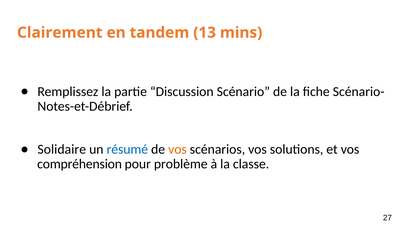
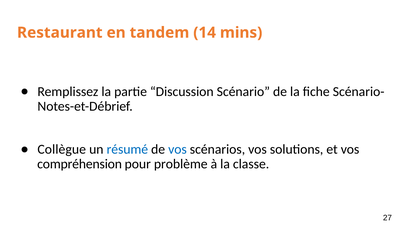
Clairement: Clairement -> Restaurant (60, 33)
13: 13 -> 14 (205, 33)
Solidaire: Solidaire -> Collègue (62, 149)
vos colour: orange -> blue (177, 149)
